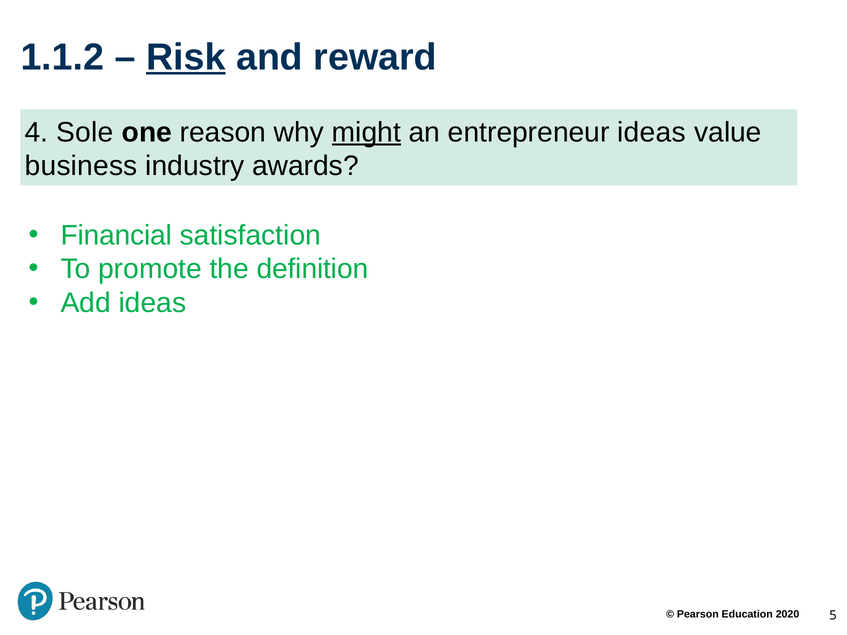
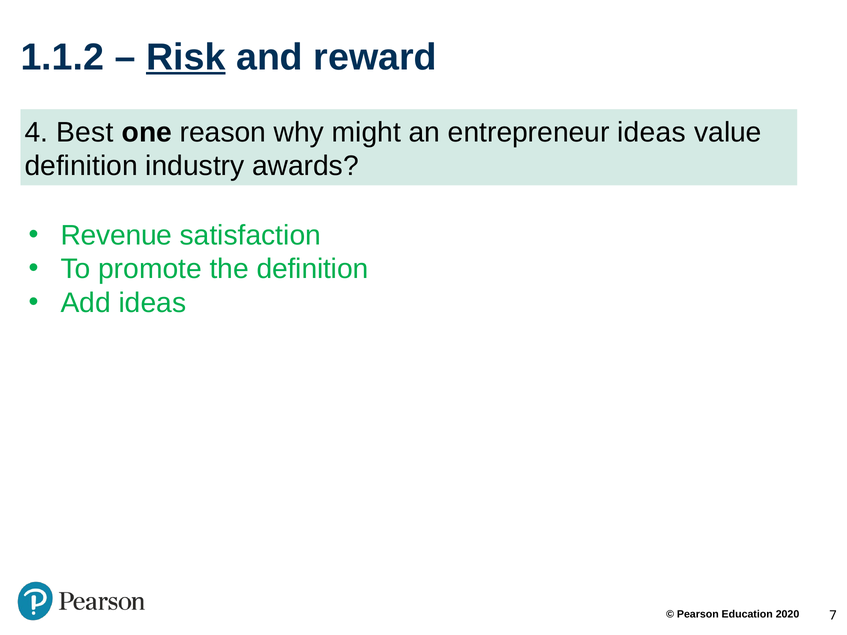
Sole: Sole -> Best (85, 132)
might underline: present -> none (366, 132)
business: business -> definition (81, 166)
Financial: Financial -> Revenue (116, 235)
5: 5 -> 7 (833, 616)
